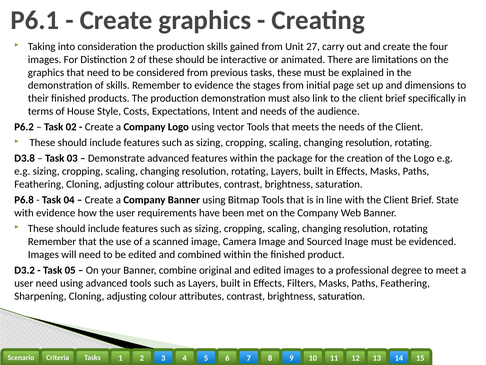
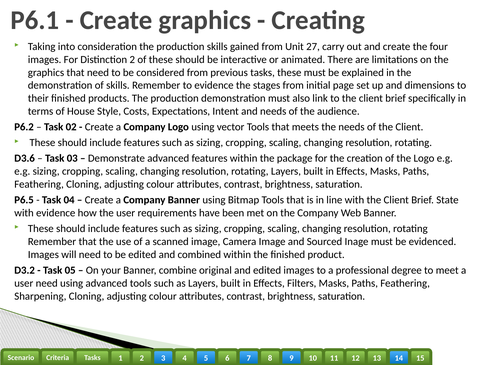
D3.8: D3.8 -> D3.6 (25, 158)
P6.8: P6.8 -> P6.5 (24, 200)
